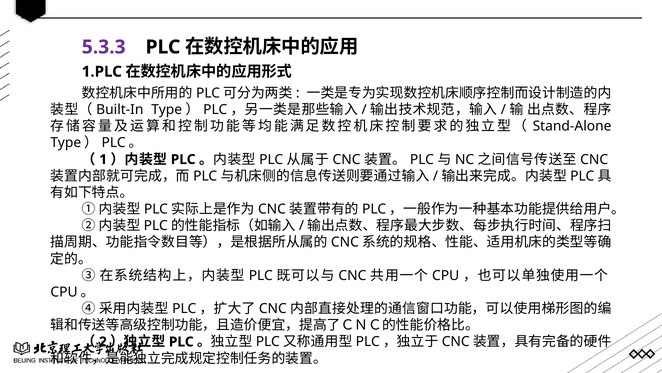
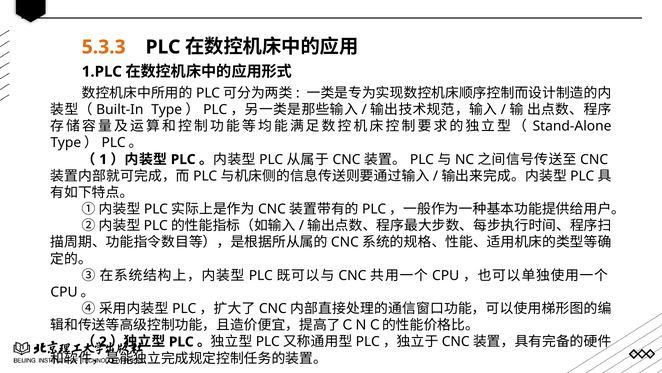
5.3.3 colour: purple -> orange (104, 47)
